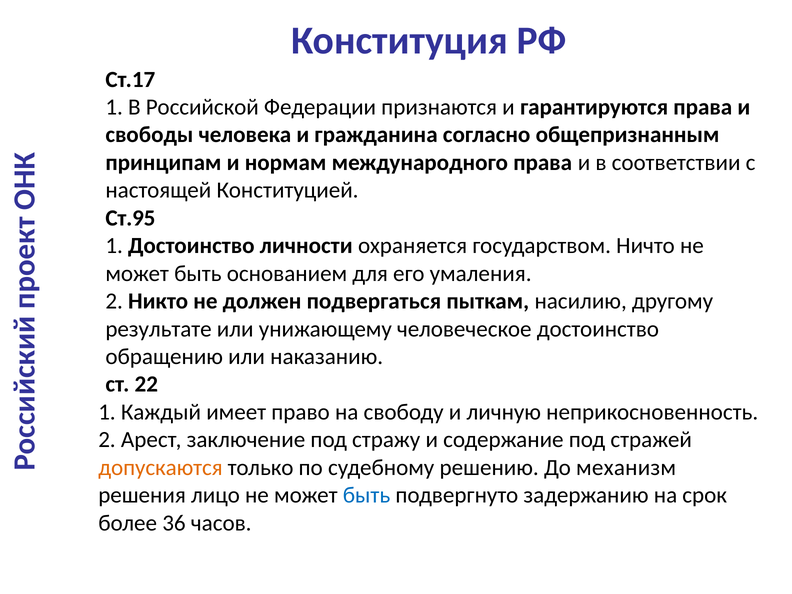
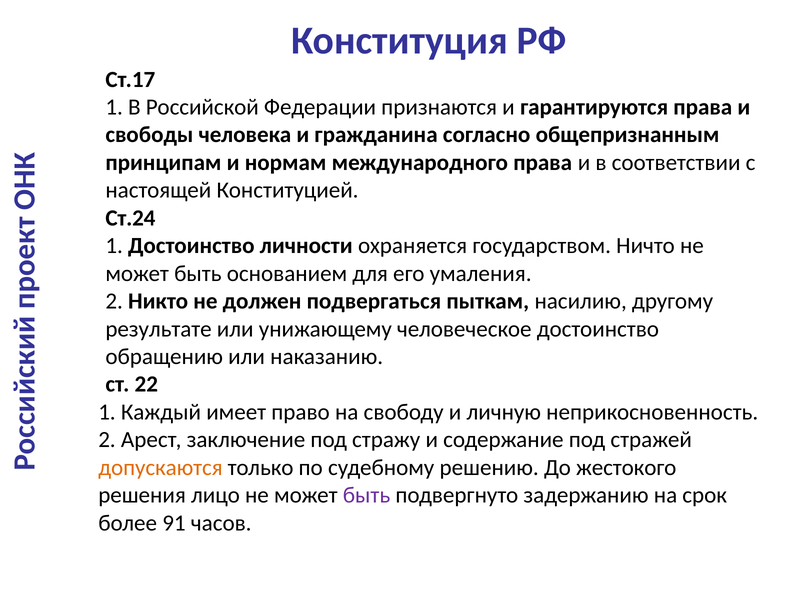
Ст.95: Ст.95 -> Ст.24 (130, 218)
механизм: механизм -> жестокого (626, 467)
быть colour: blue -> purple (367, 495)
36: 36 -> 91 (174, 523)
